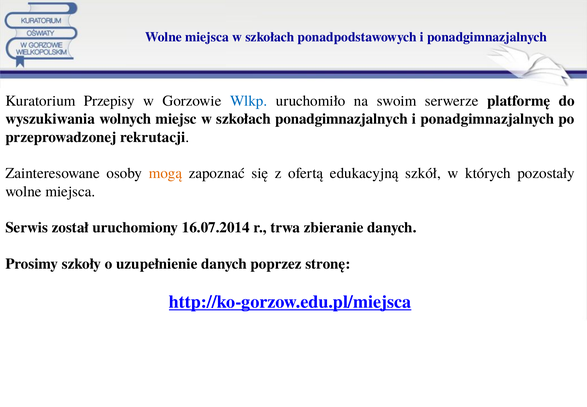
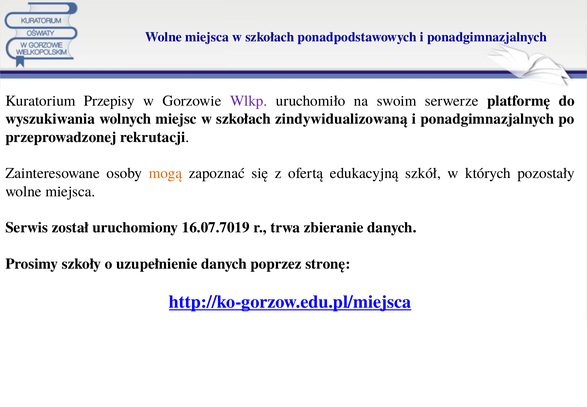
Wlkp colour: blue -> purple (249, 101)
szkołach ponadgimnazjalnych: ponadgimnazjalnych -> zindywidualizowaną (341, 119)
16.07.2014: 16.07.2014 -> 16.07.7019 (216, 227)
